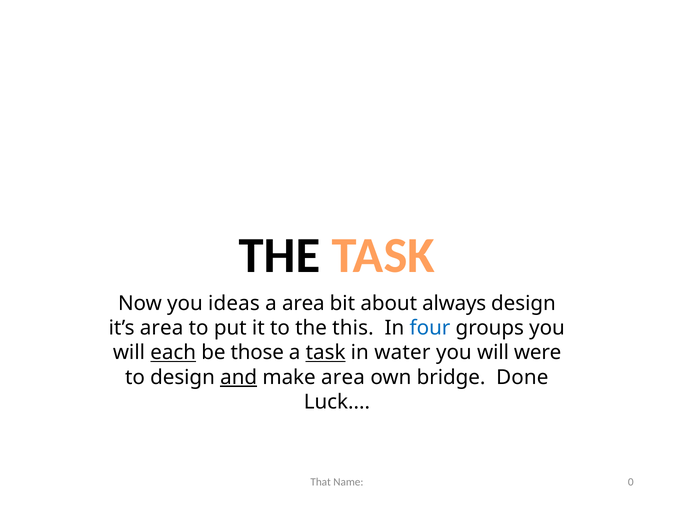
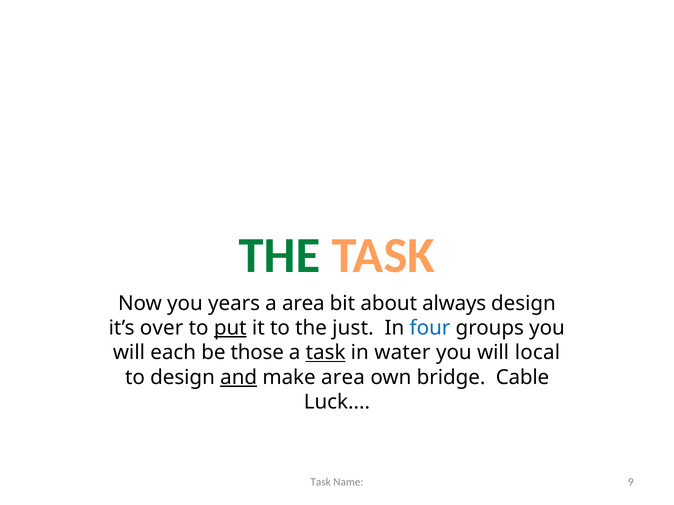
THE colour: black -> green (280, 256)
ideas: ideas -> years (234, 304)
it’s area: area -> over (162, 328)
put underline: none -> present (230, 328)
this: this -> just (353, 328)
each underline: present -> none (173, 353)
were: were -> local (537, 353)
Done: Done -> Cable (522, 378)
That: That -> Task (321, 483)
0: 0 -> 9 (631, 483)
